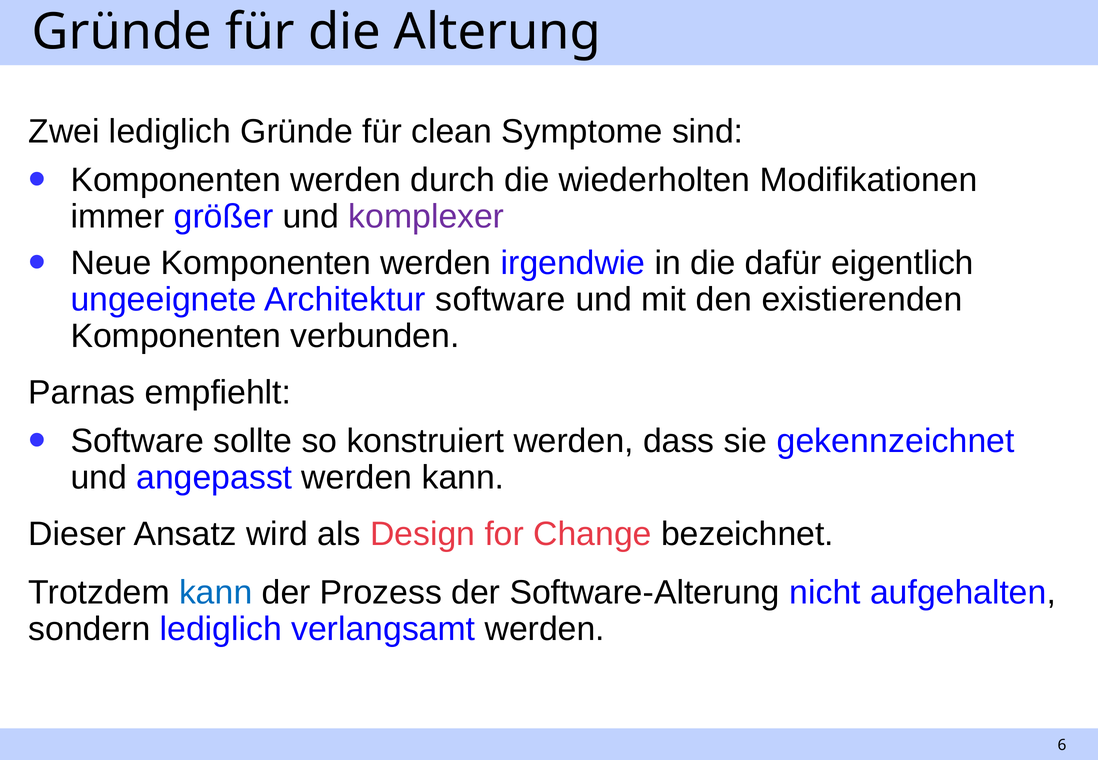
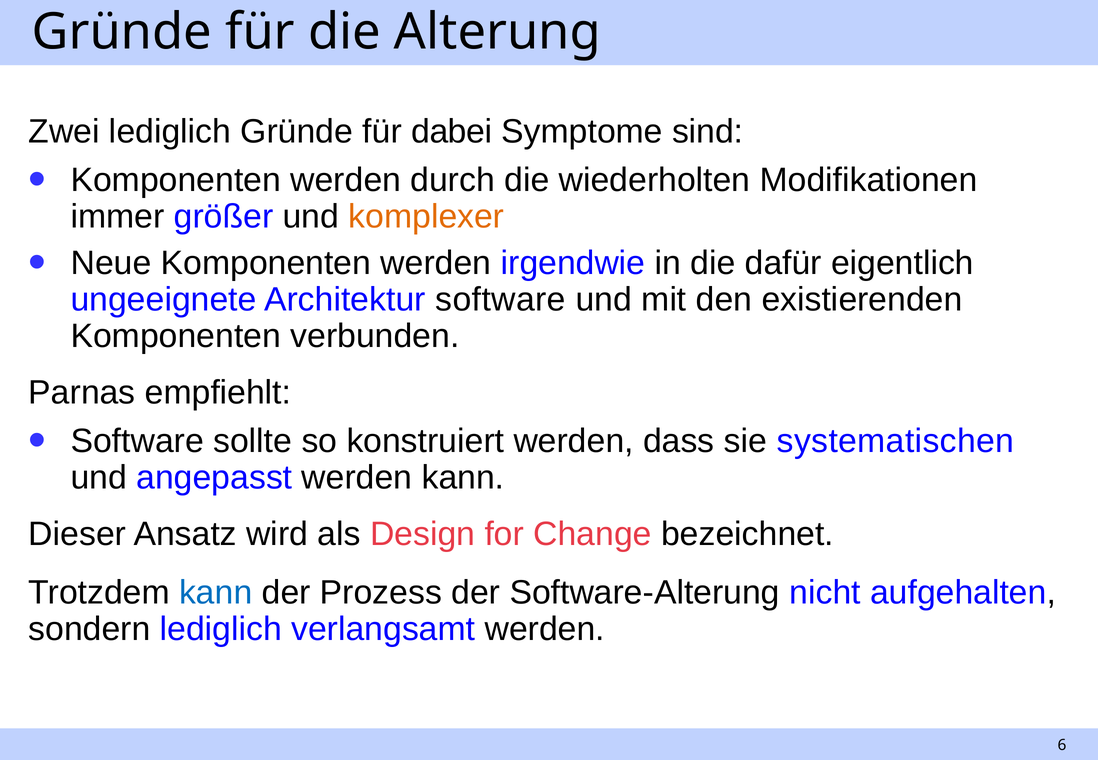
clean: clean -> dabei (452, 132)
komplexer colour: purple -> orange (426, 216)
gekennzeichnet: gekennzeichnet -> systematischen (896, 441)
